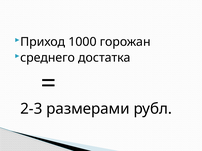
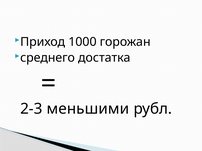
размерами: размерами -> меньшими (88, 109)
